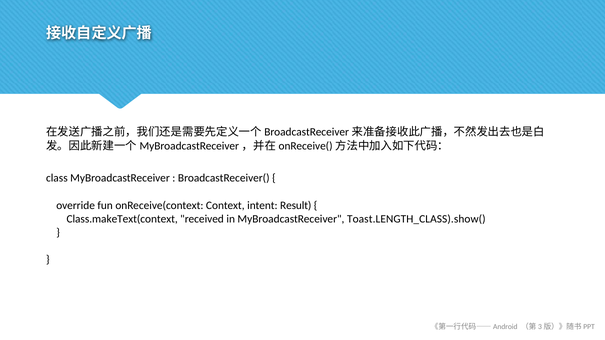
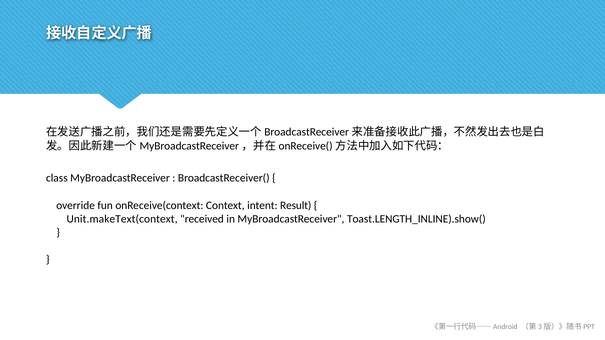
Class.makeText(context: Class.makeText(context -> Unit.makeText(context (122, 219)
Toast.LENGTH_CLASS).show(: Toast.LENGTH_CLASS).show( -> Toast.LENGTH_INLINE).show( (416, 219)
